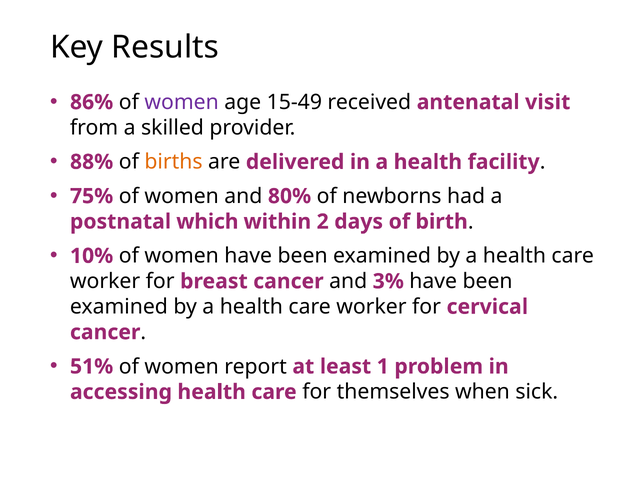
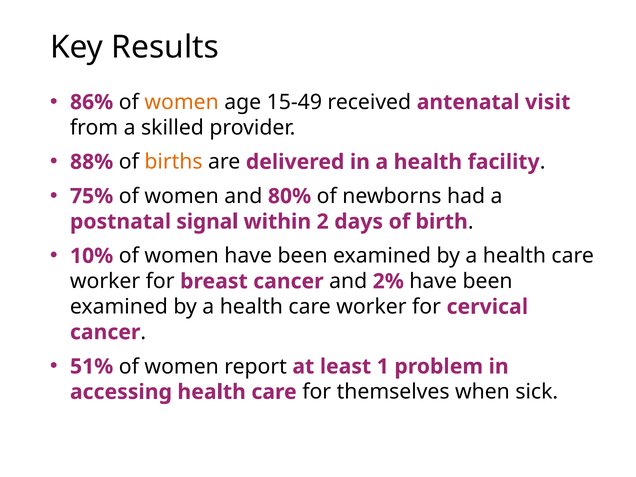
women colour: purple -> orange (182, 102)
which: which -> signal (207, 222)
3%: 3% -> 2% (388, 281)
